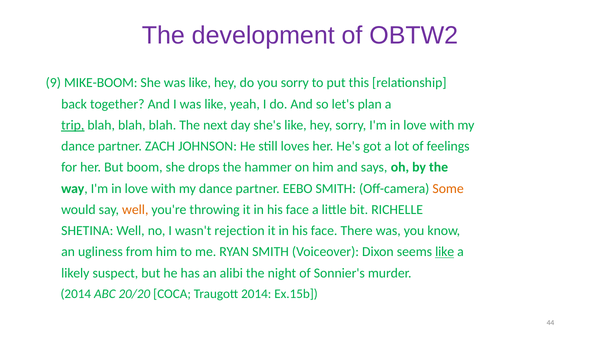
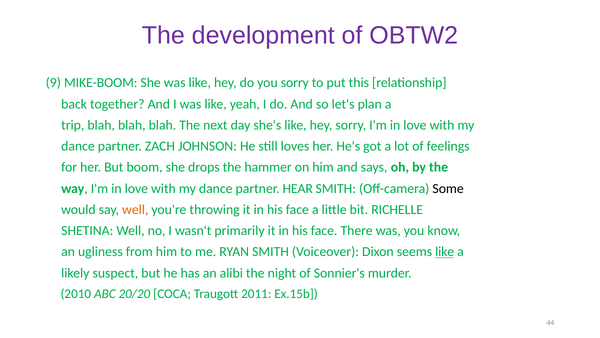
trip underline: present -> none (73, 125)
EEBO: EEBO -> HEAR (298, 188)
Some colour: orange -> black (448, 188)
rejection: rejection -> primarily (240, 230)
2014: 2014 -> 2010 (76, 293)
Traugott 2014: 2014 -> 2011 (256, 293)
